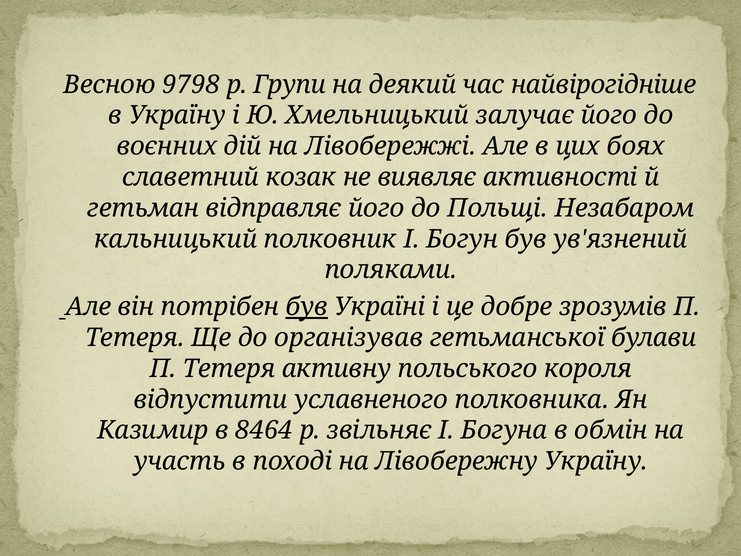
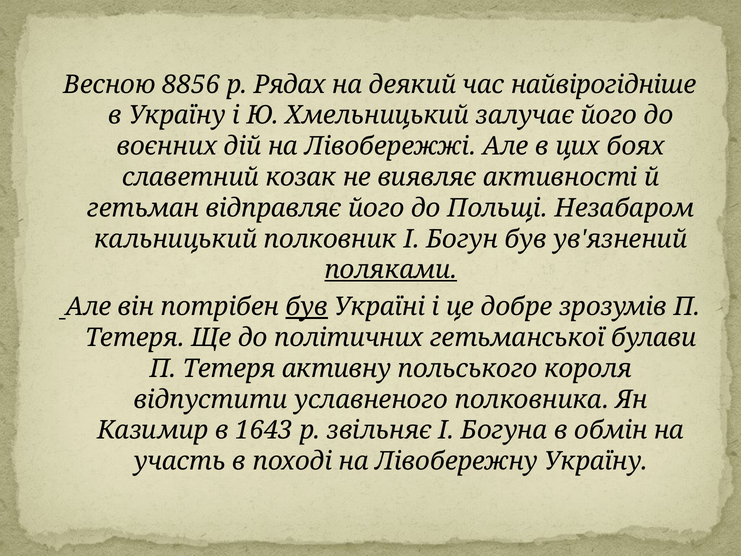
9798: 9798 -> 8856 (191, 85)
Групи: Групи -> Рядах (290, 85)
поляками underline: none -> present (391, 270)
організував: організував -> політичних (349, 338)
8464: 8464 -> 1643 (264, 430)
